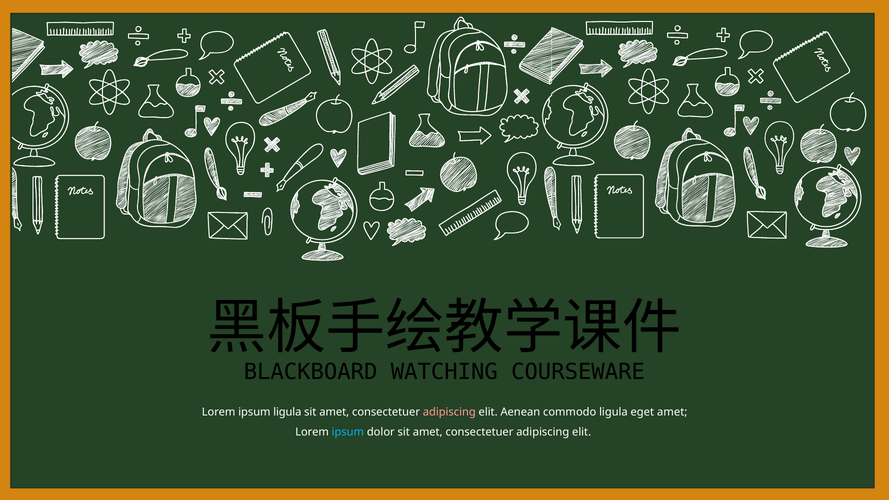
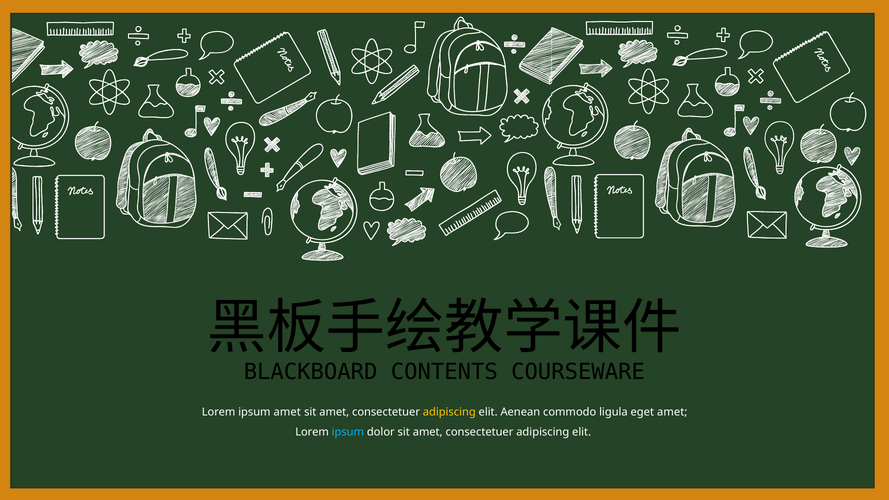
WATCHING: WATCHING -> CONTENTS (444, 372)
ipsum ligula: ligula -> amet (287, 412)
adipiscing colour: pink -> yellow (449, 412)
